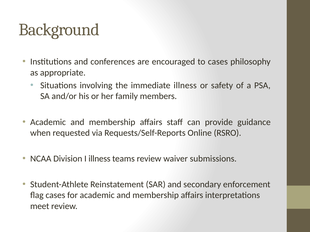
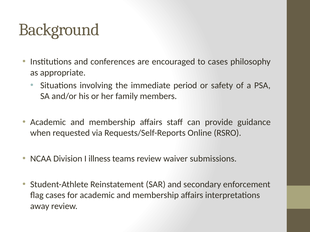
immediate illness: illness -> period (185, 86)
meet: meet -> away (40, 206)
